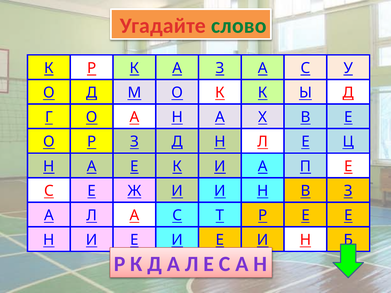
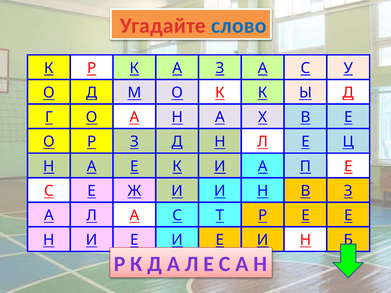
слово colour: green -> blue (239, 26)
